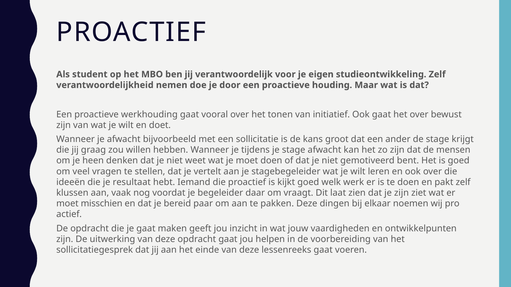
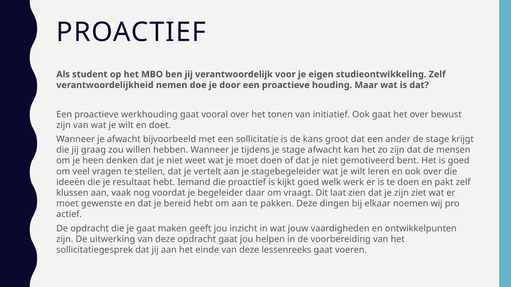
misschien: misschien -> gewenste (102, 204)
bereid paar: paar -> hebt (203, 204)
